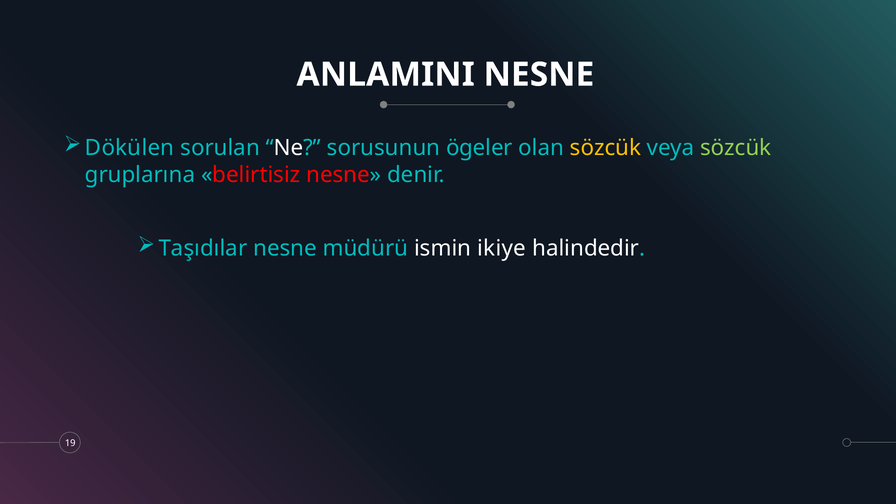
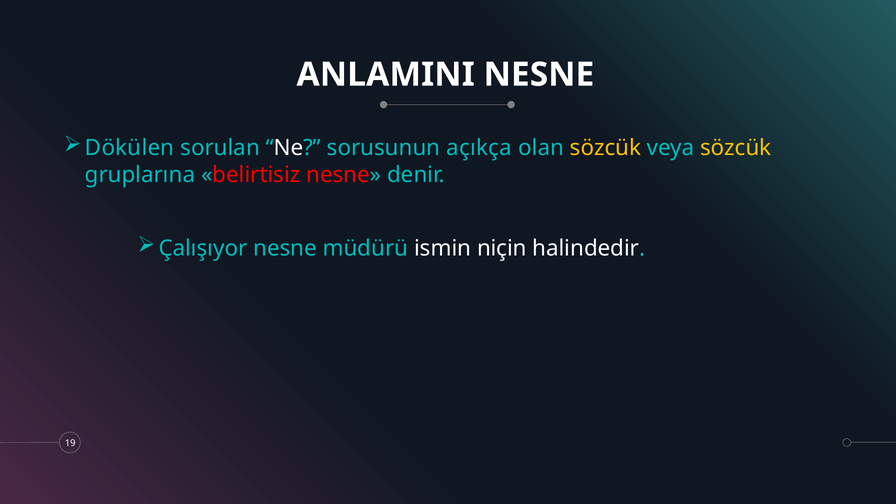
ögeler: ögeler -> açıkça (479, 148)
sözcük colour: light green -> yellow (736, 148)
Taşıdılar: Taşıdılar -> Çalışıyor (203, 248)
ikiye: ikiye -> niçin (502, 248)
